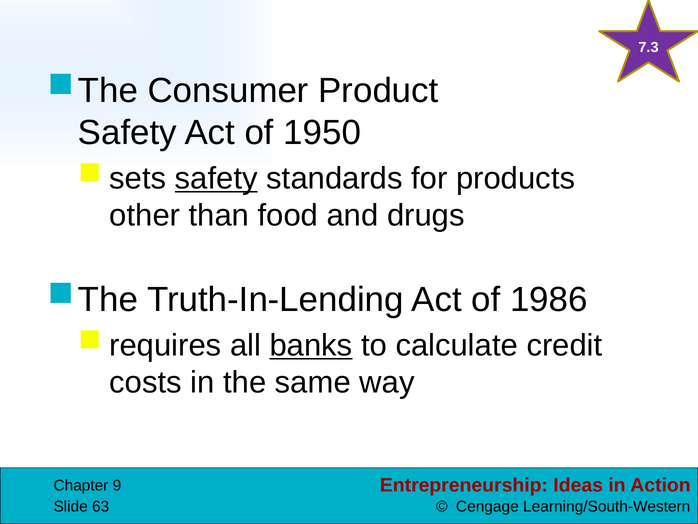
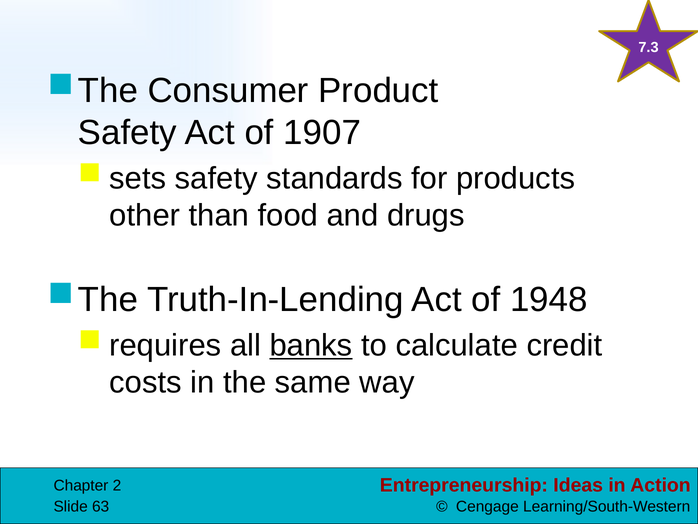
1950: 1950 -> 1907 (322, 133)
safety underline: present -> none (216, 178)
1986: 1986 -> 1948 (549, 300)
9: 9 -> 2 (117, 485)
